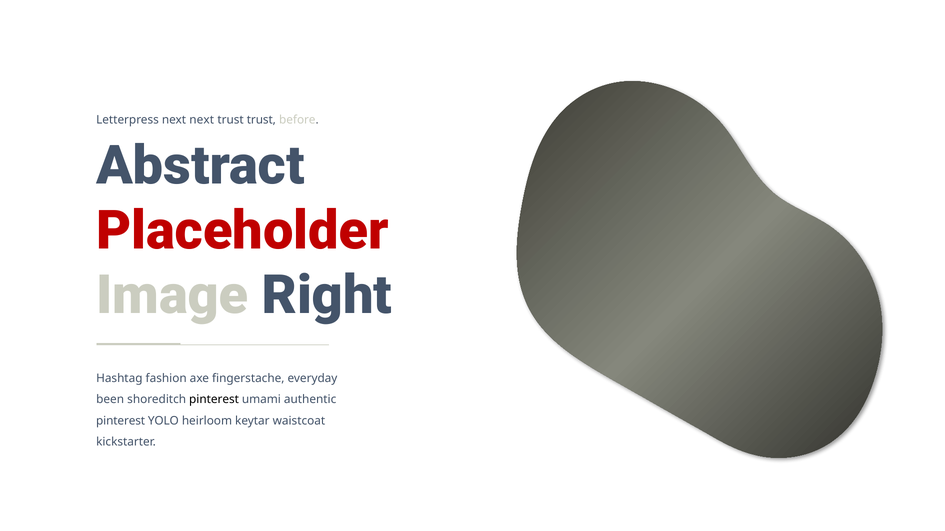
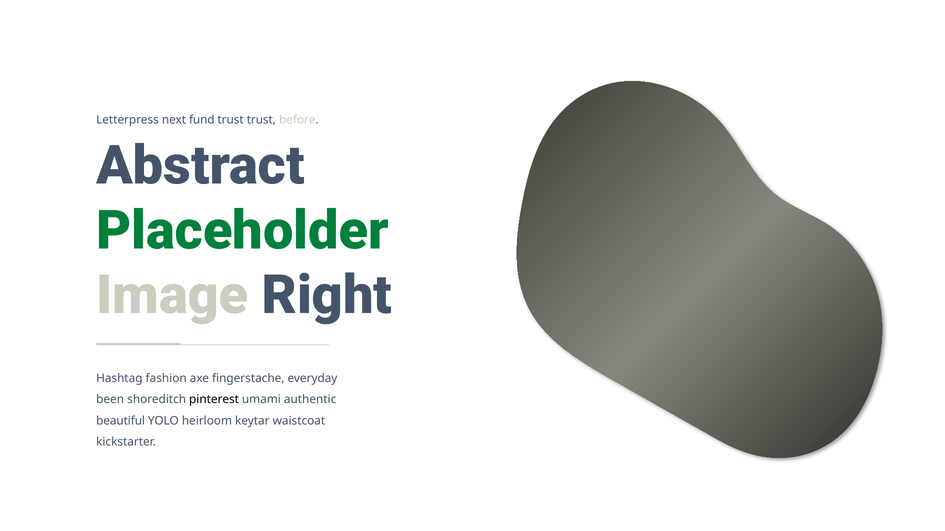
next next: next -> fund (202, 120)
Placeholder colour: red -> green (242, 231)
pinterest: pinterest -> beautiful (121, 421)
